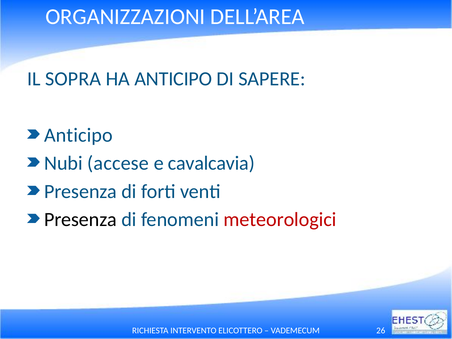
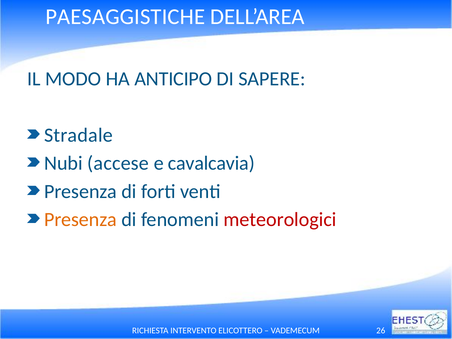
ORGANIZZAZIONI: ORGANIZZAZIONI -> PAESAGGISTICHE (125, 17)
SOPRA: SOPRA -> MODO (73, 79)
Anticipo: Anticipo -> Stradale (78, 135)
Presenza colour: black -> orange (80, 220)
